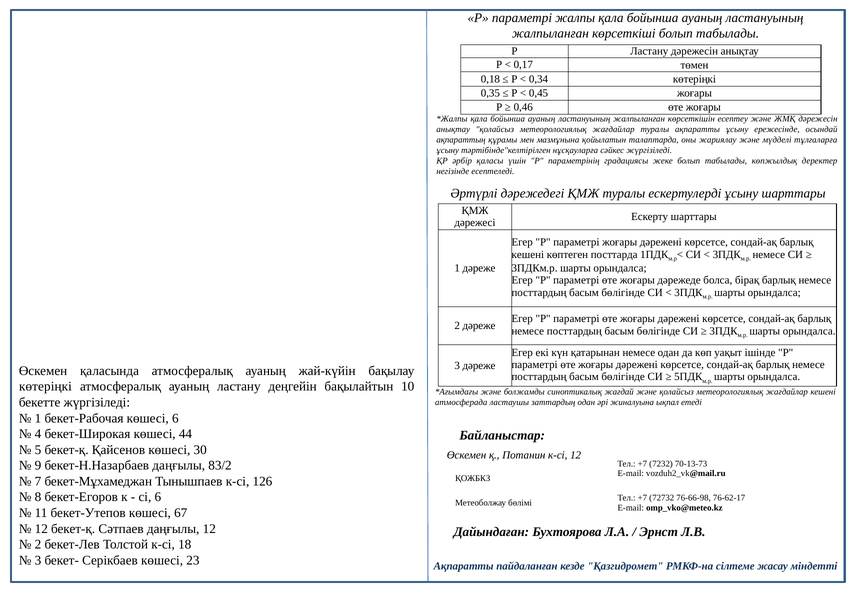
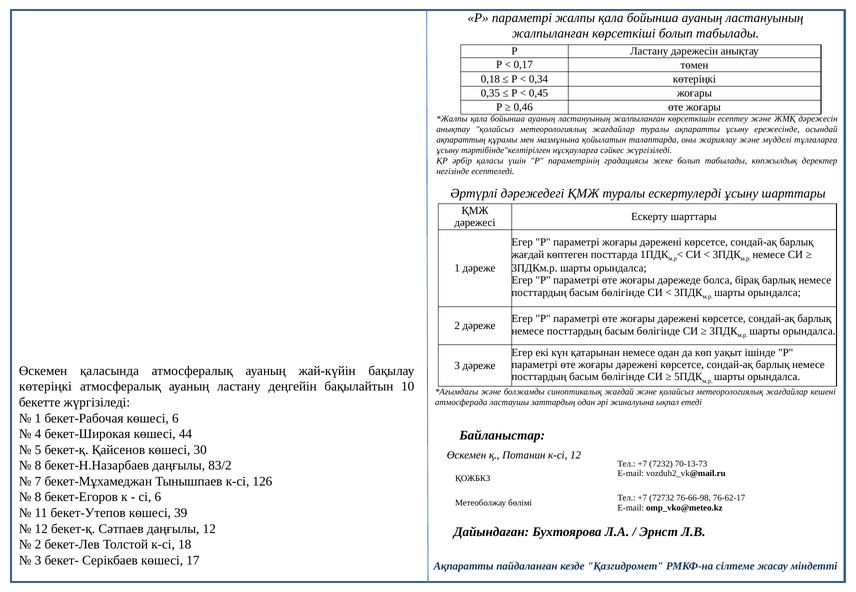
кешені: кешені -> жағдай (528, 255)
9: 9 -> 8 (38, 466)
67: 67 -> 39 (181, 513)
23: 23 -> 17 (193, 561)
